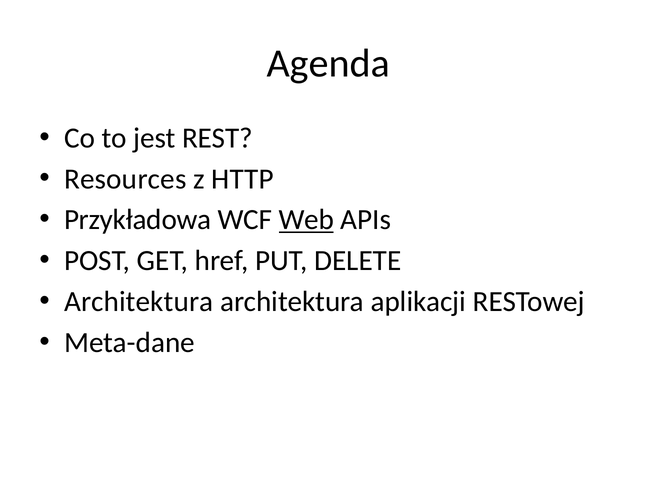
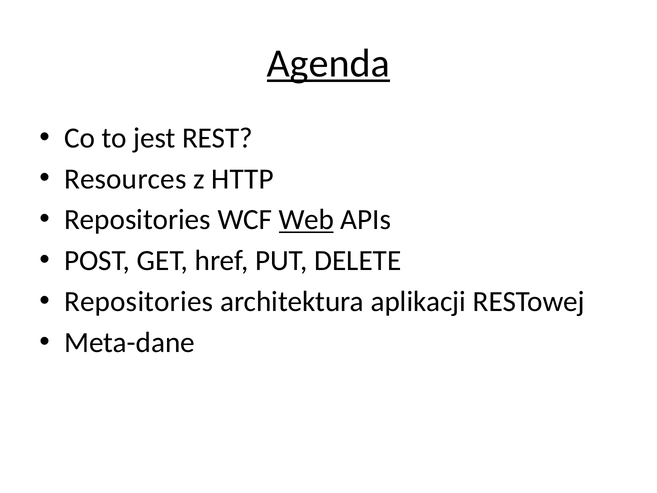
Agenda underline: none -> present (328, 64)
Przykładowa: Przykładowa -> Repositories (137, 220)
Architektura: Architektura -> Repositories (139, 302)
